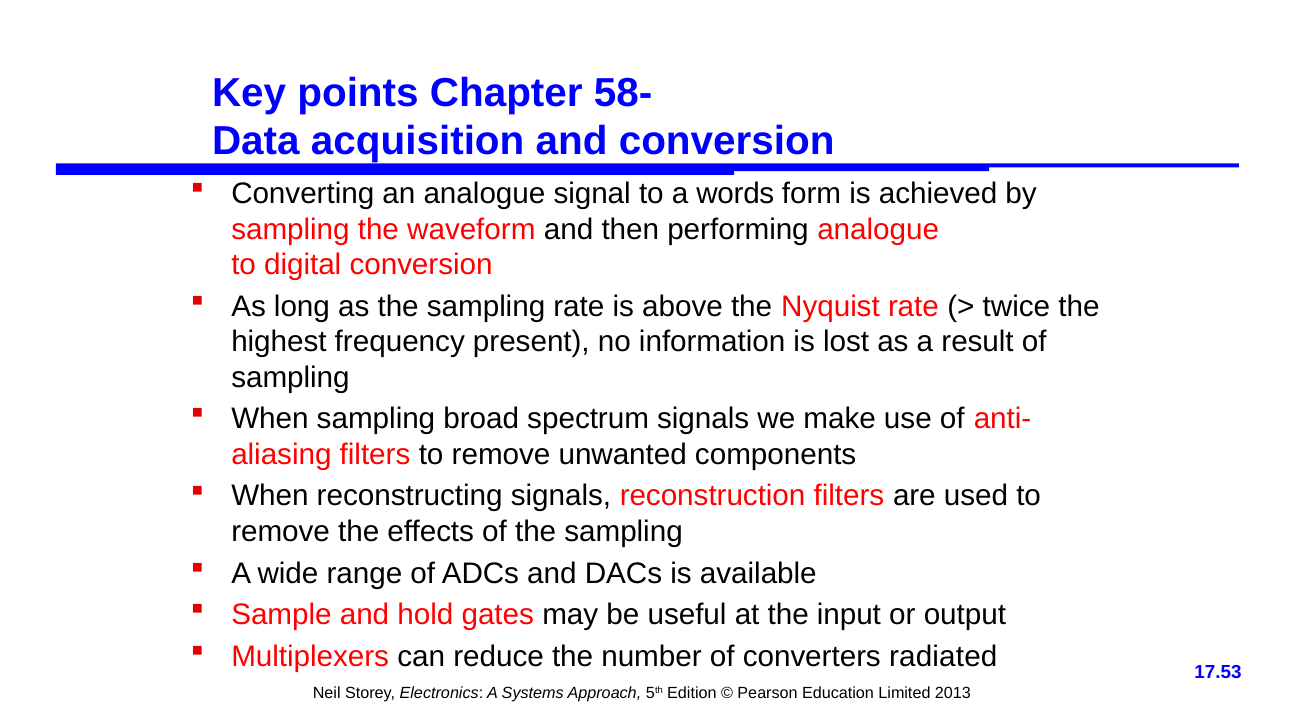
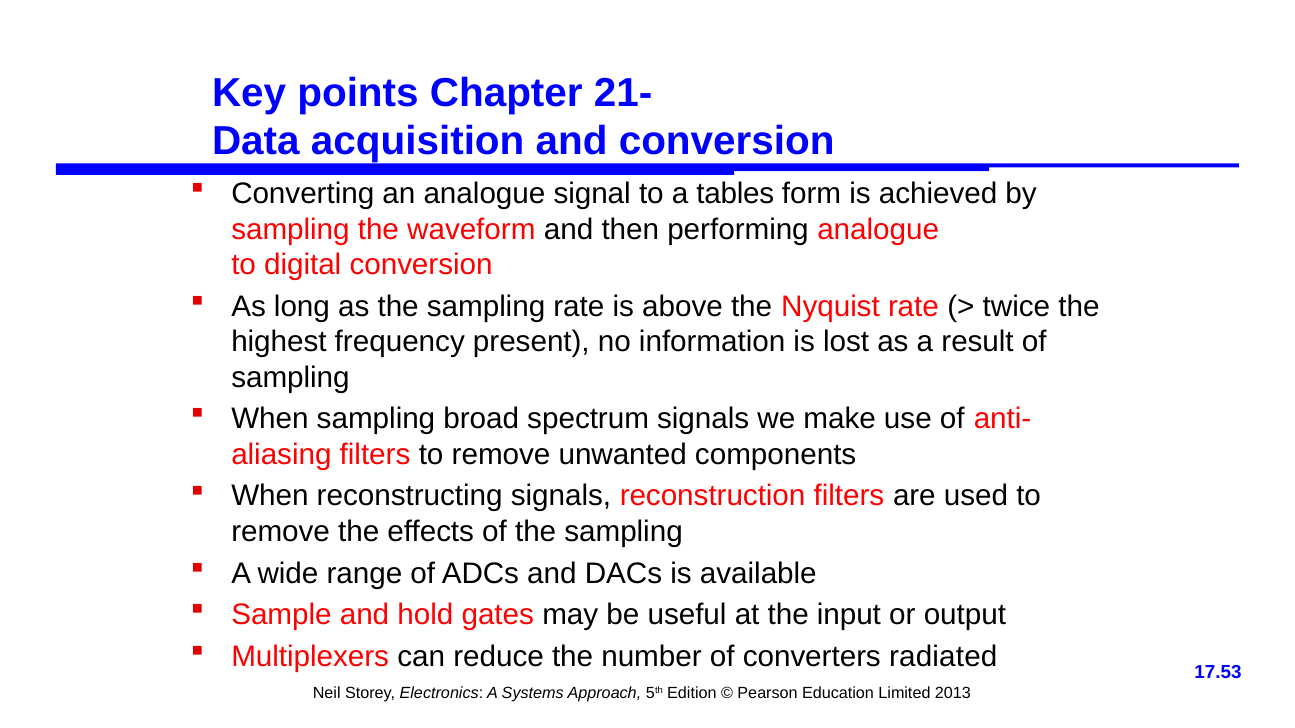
58-: 58- -> 21- (623, 93)
words: words -> tables (735, 194)
